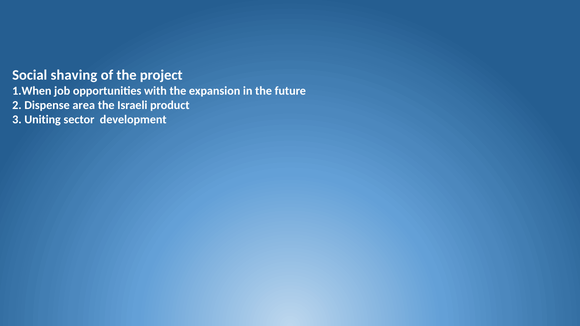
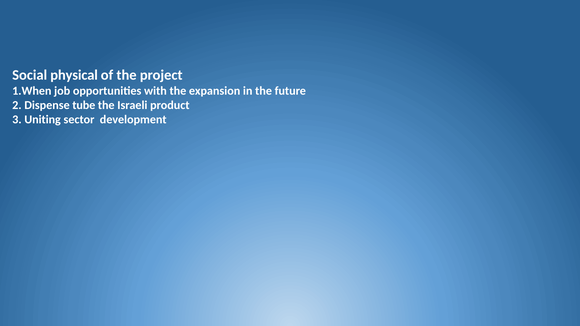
shaving: shaving -> physical (74, 75)
area: area -> tube (84, 105)
